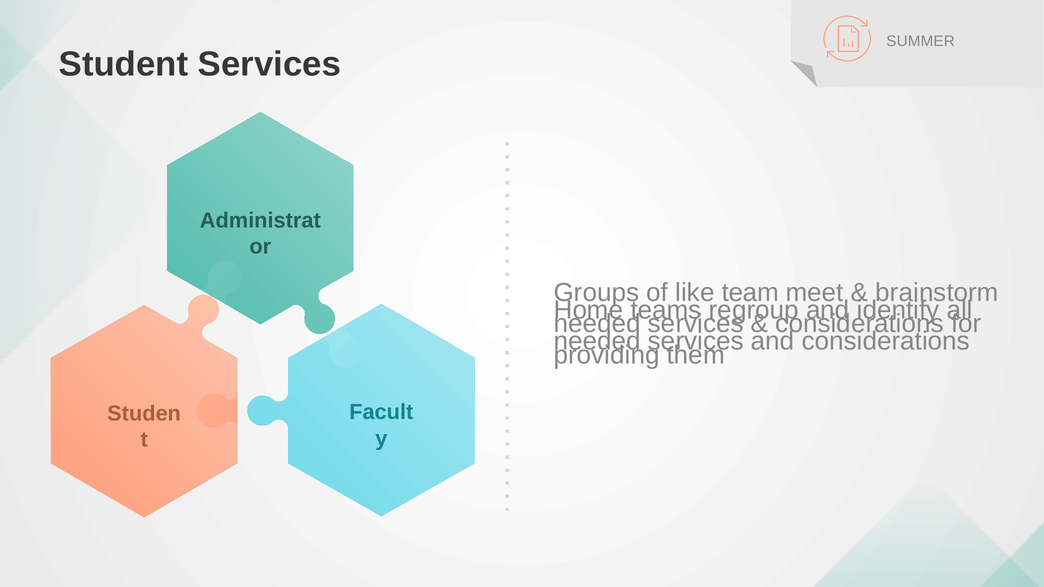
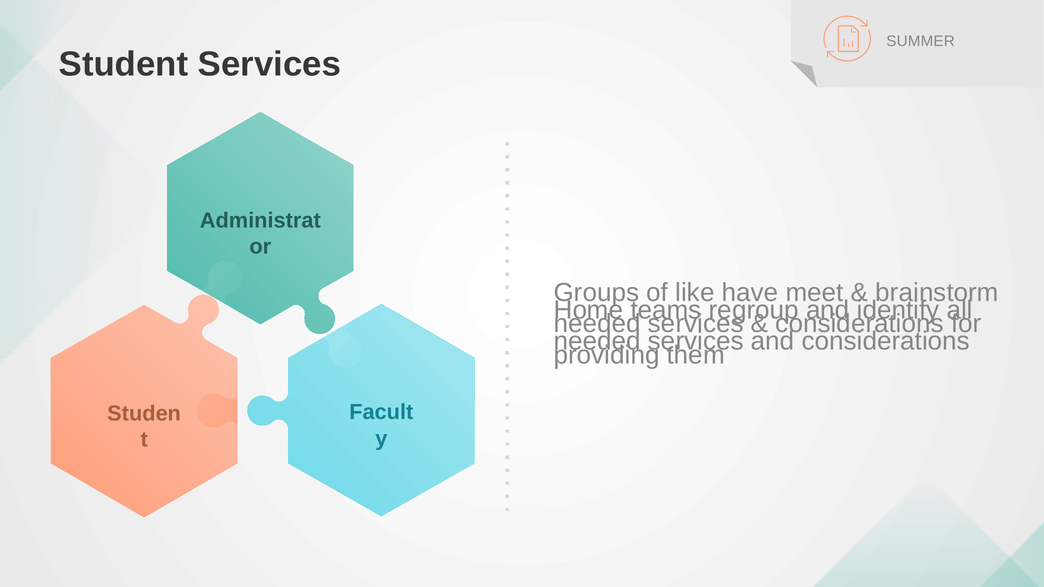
team: team -> have (750, 293)
